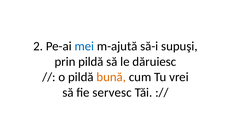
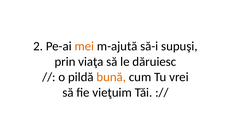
mei colour: blue -> orange (84, 46)
prin pildă: pildă -> viaţa (91, 62)
servesc: servesc -> vieţuim (112, 92)
